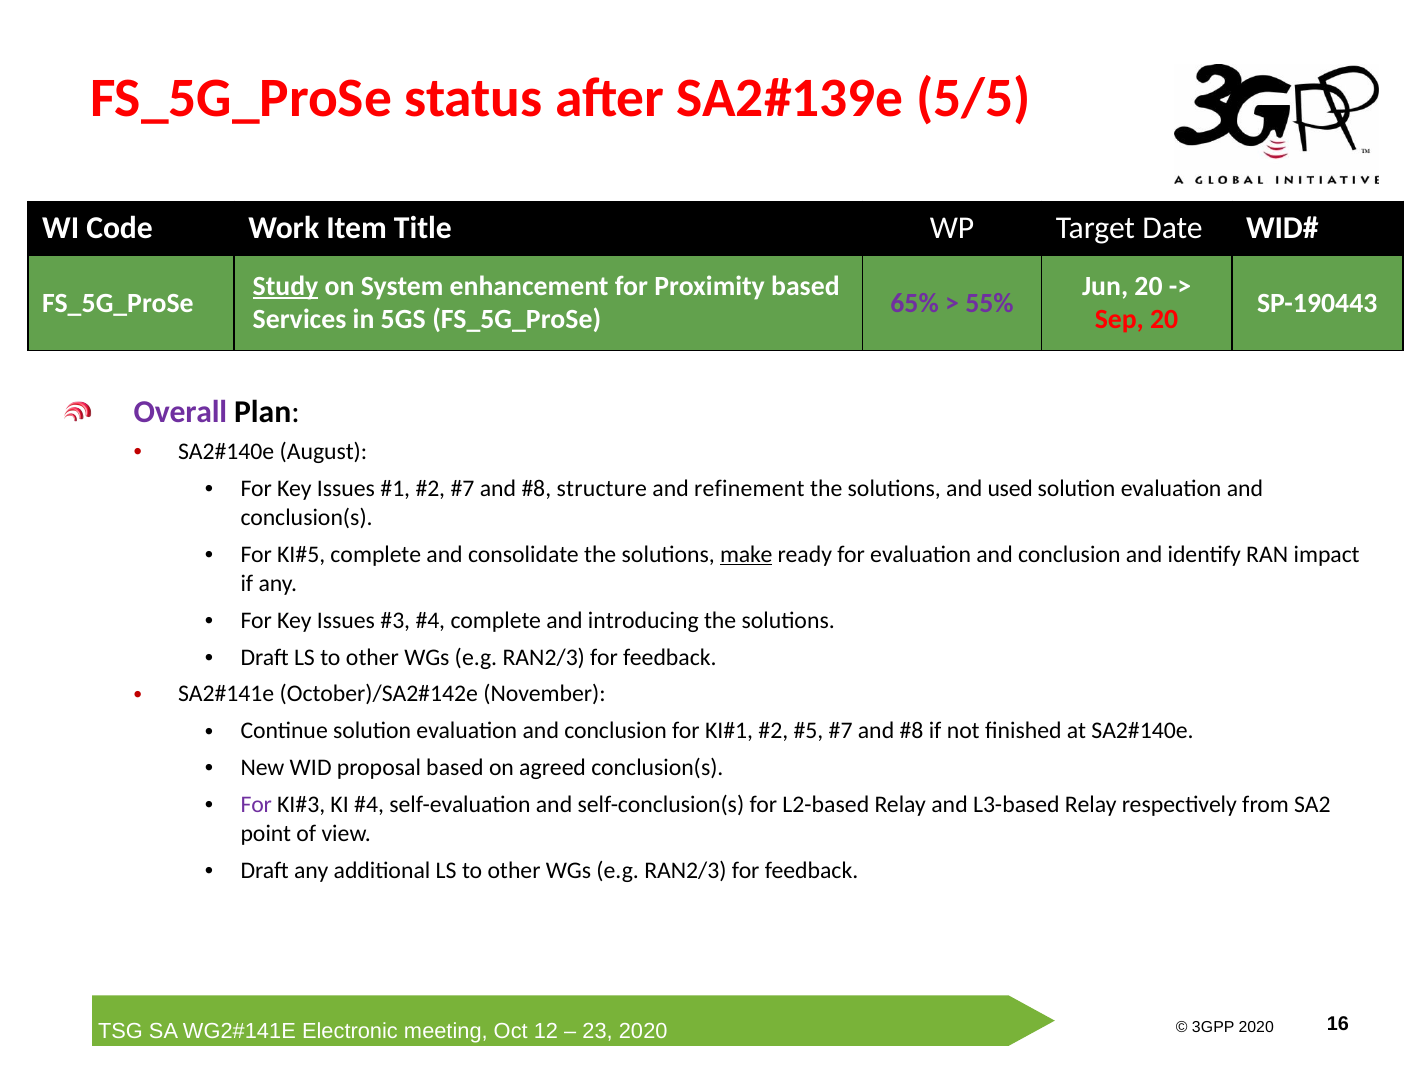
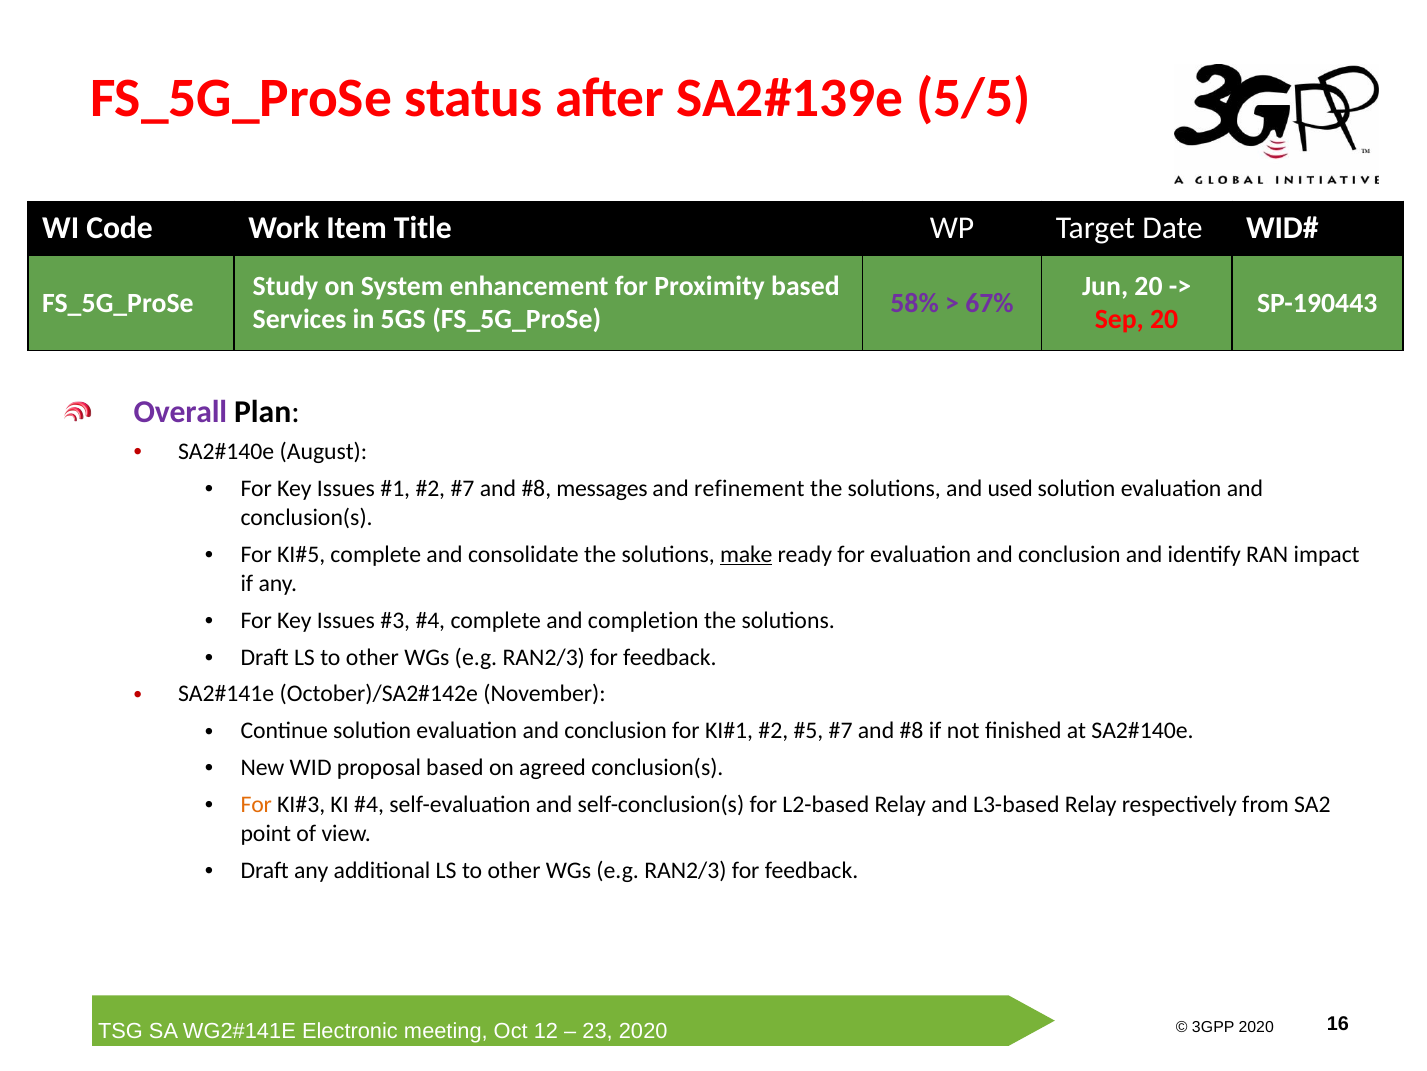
Study underline: present -> none (286, 286)
65%: 65% -> 58% (915, 303)
55%: 55% -> 67% (989, 303)
structure: structure -> messages (602, 488)
introducing: introducing -> completion (643, 620)
For colour: purple -> orange (256, 804)
